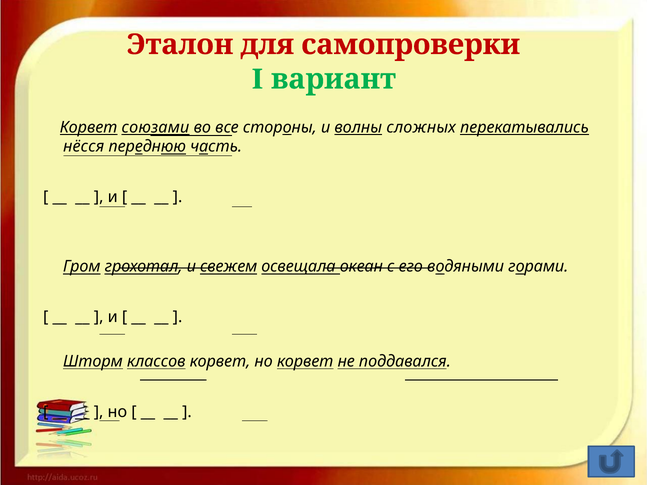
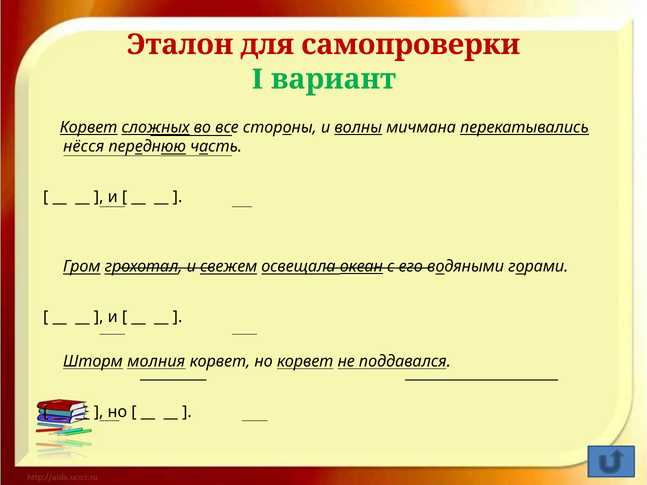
союзами: союзами -> сложных (156, 127)
сложных: сложных -> мичмана (421, 127)
океан underline: none -> present (361, 267)
классов: классов -> молния (156, 362)
